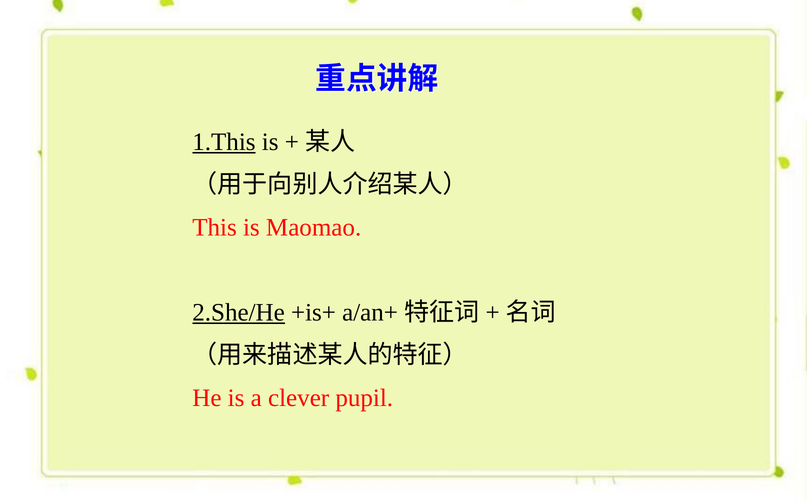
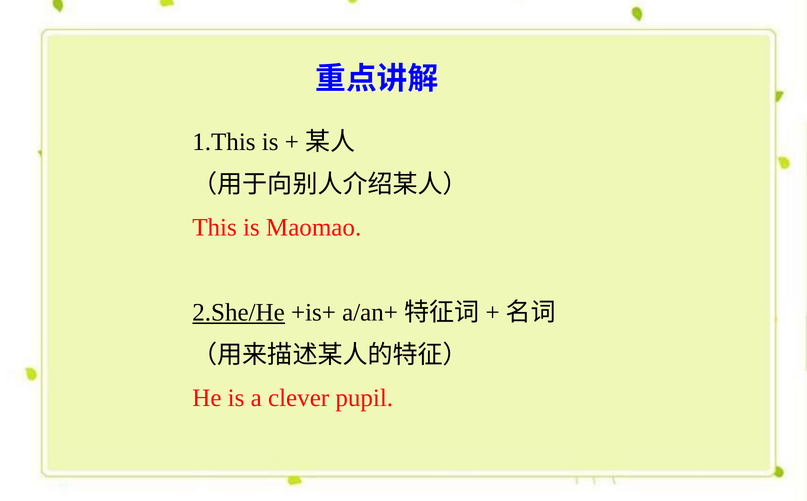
1.This underline: present -> none (224, 142)
